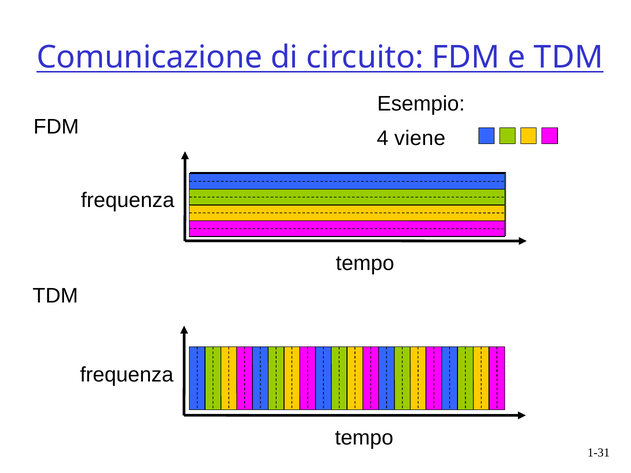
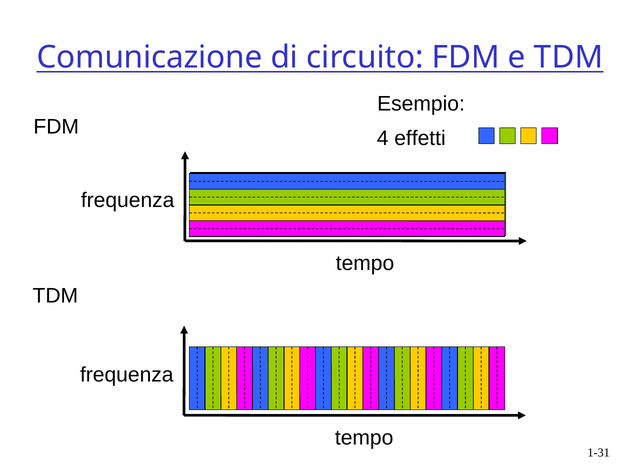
viene: viene -> effetti (420, 138)
